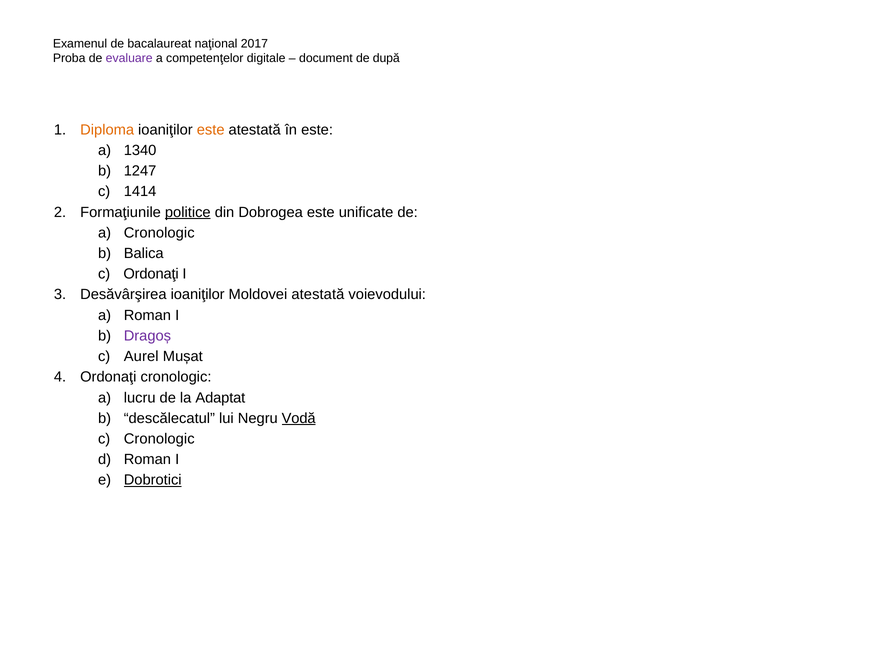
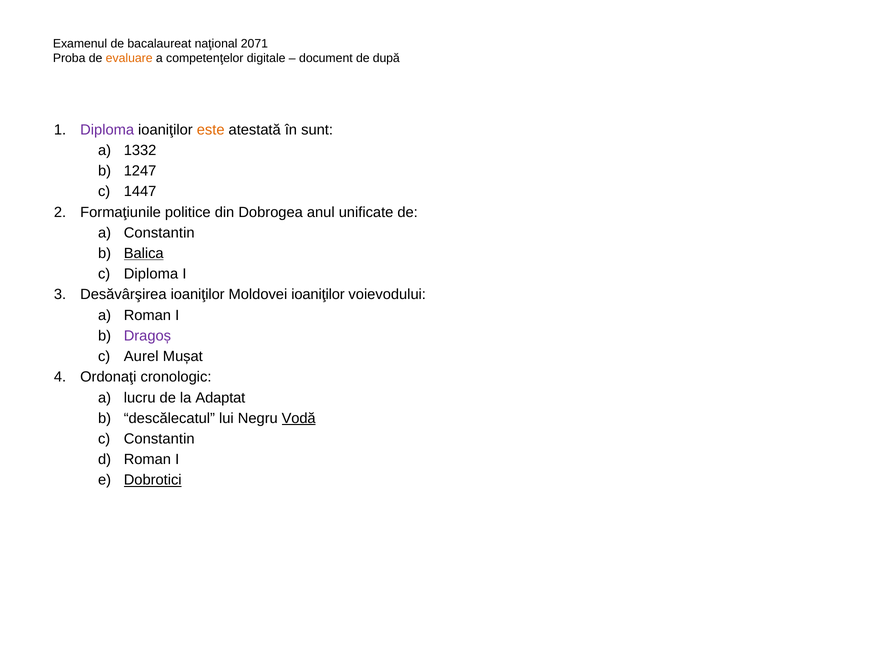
2017: 2017 -> 2071 (254, 44)
evaluare colour: purple -> orange (129, 58)
Diploma colour: orange -> purple (107, 130)
în este: este -> sunt (317, 130)
1340: 1340 -> 1332 (140, 150)
1414: 1414 -> 1447 (140, 191)
politice underline: present -> none (188, 212)
Dobrogea este: este -> anul (321, 212)
a Cronologic: Cronologic -> Constantin (159, 233)
Balica underline: none -> present (144, 253)
Ordonaţi: Ordonaţi -> Diploma (151, 274)
Moldovei atestată: atestată -> ioaniţilor (318, 294)
Cronologic: Cronologic -> Constantin (159, 439)
